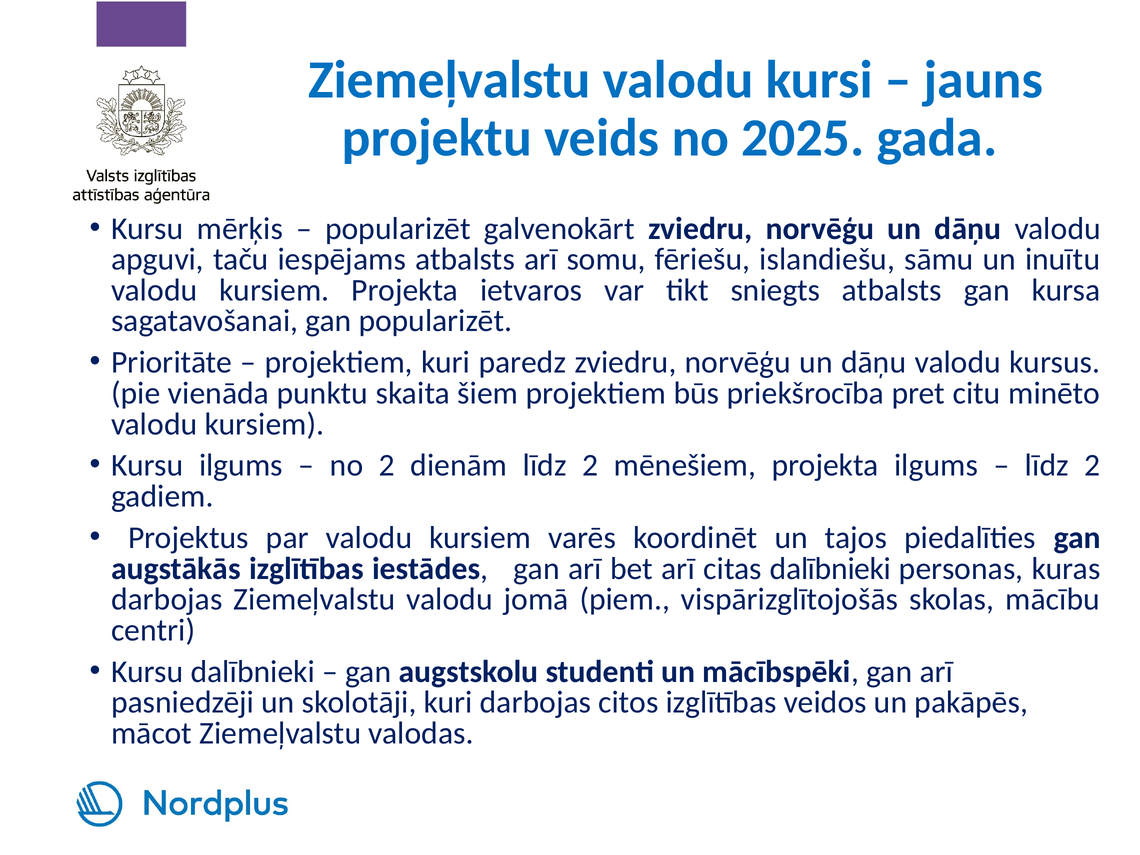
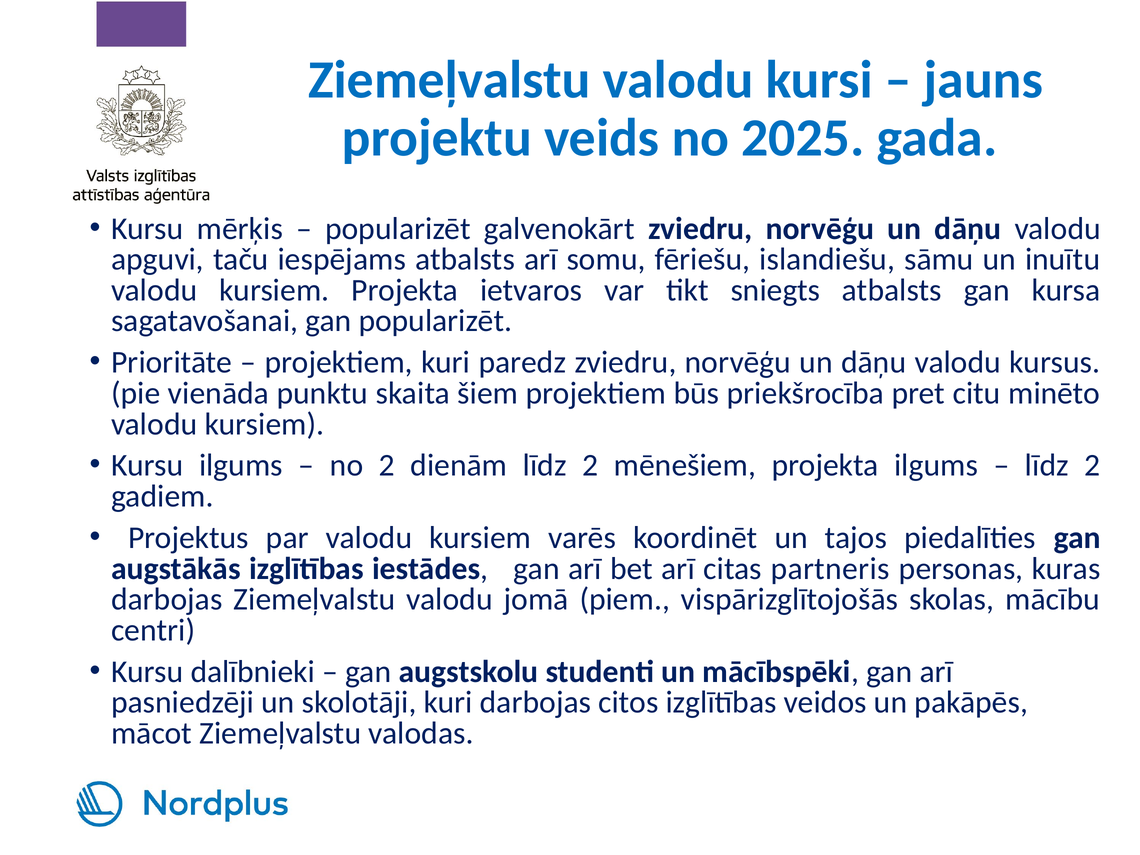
citas dalībnieki: dalībnieki -> partneris (830, 569)
